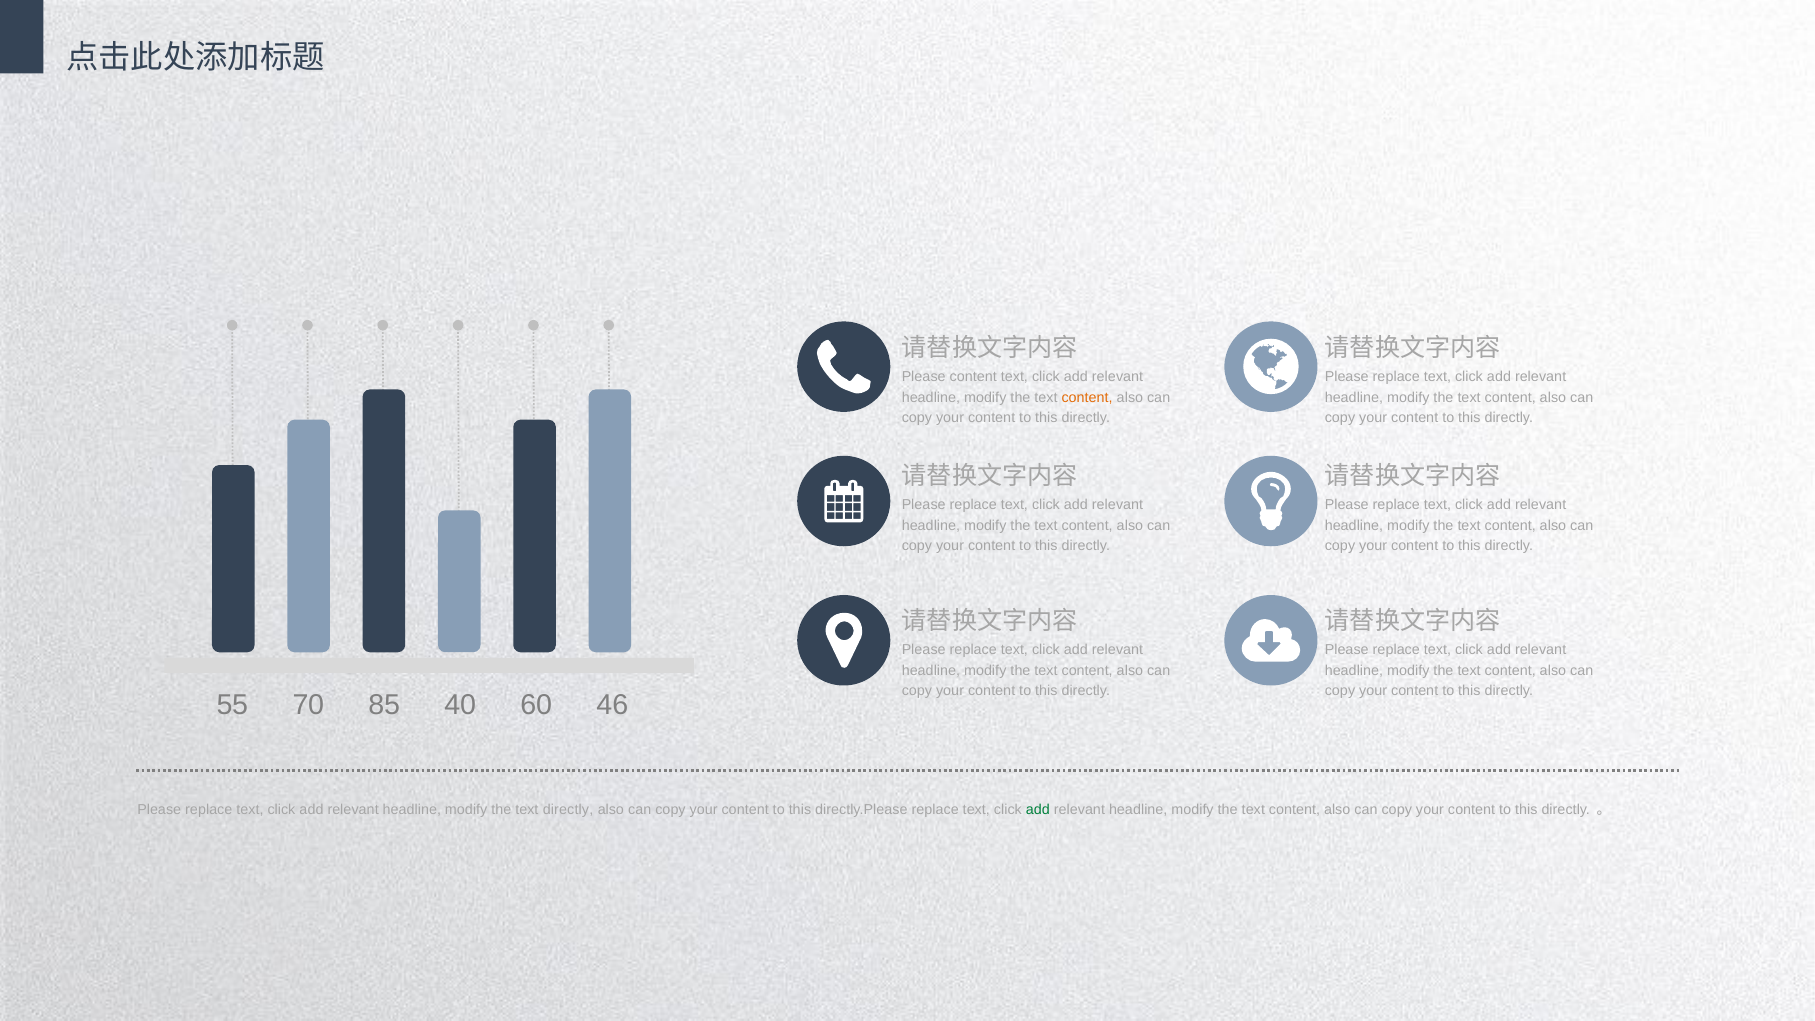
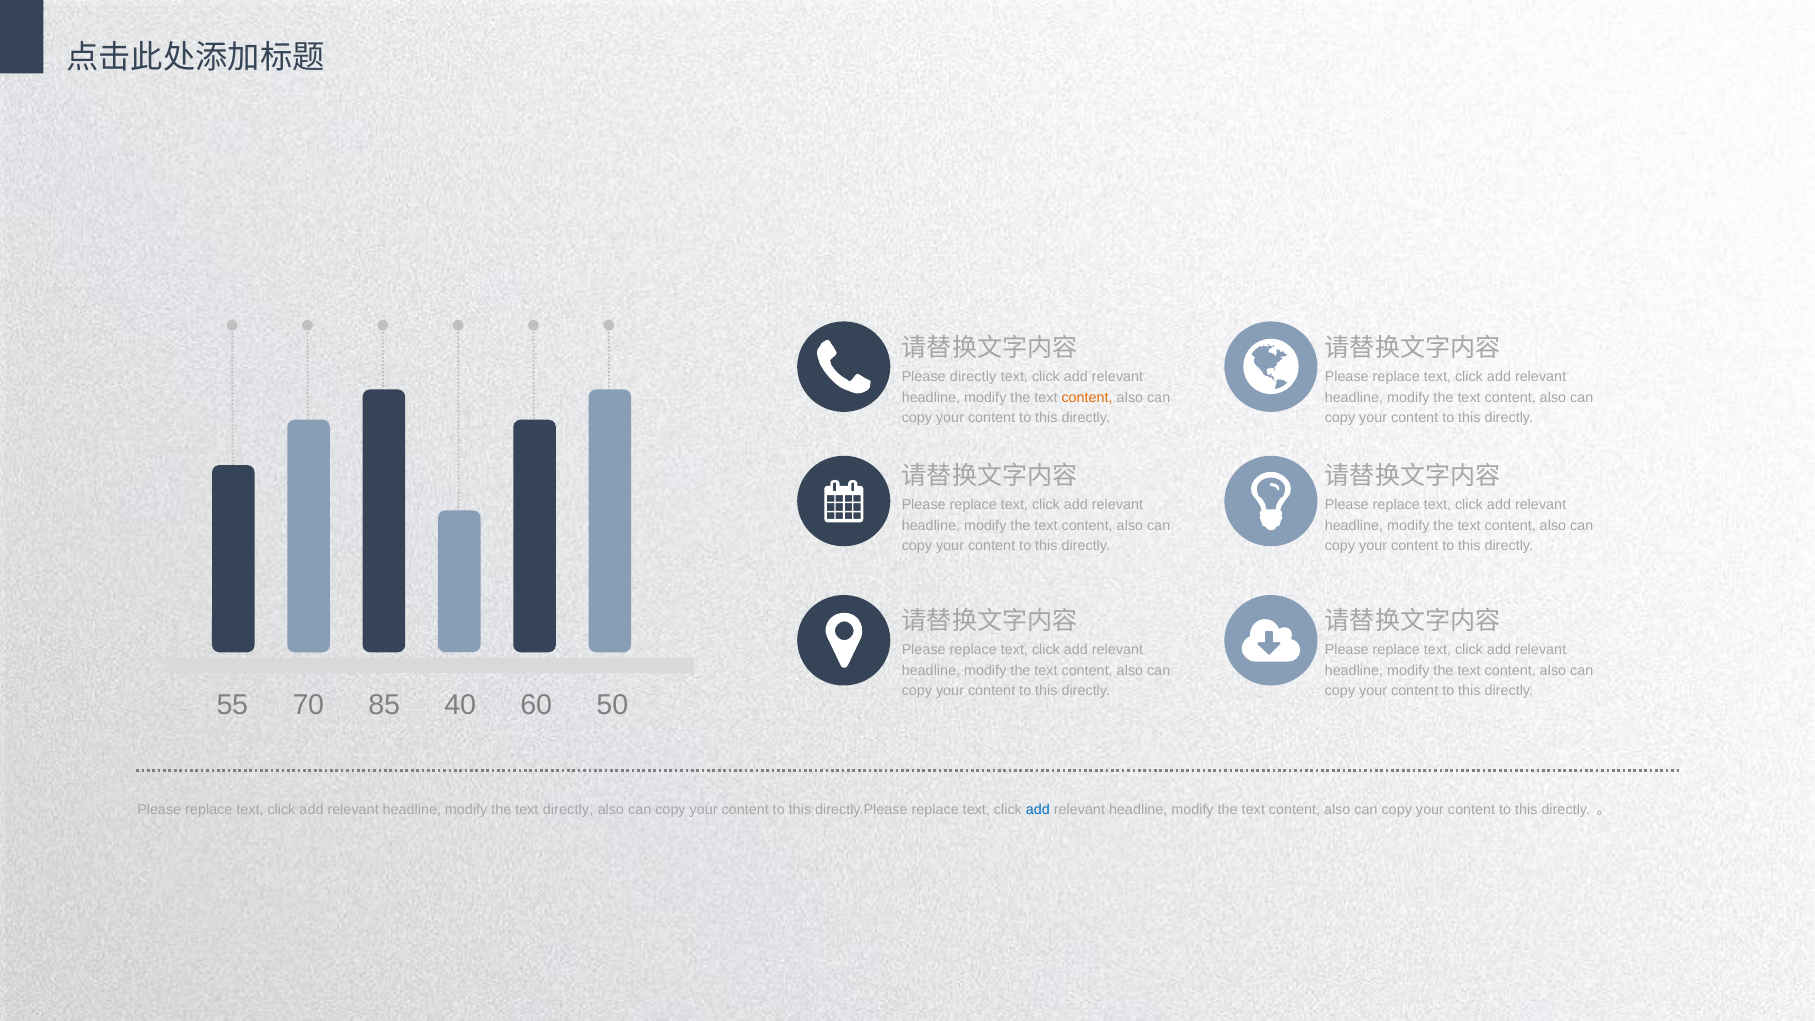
Please content: content -> directly (973, 377)
46: 46 -> 50 (612, 705)
add colour: green -> blue (1038, 810)
